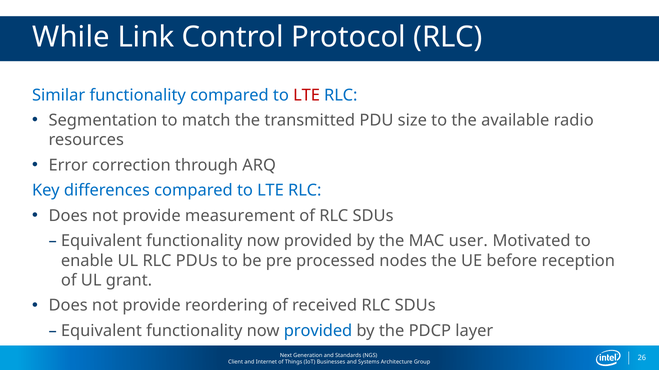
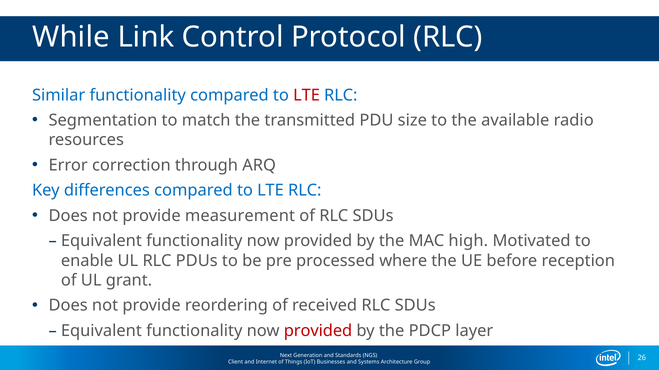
user: user -> high (468, 241)
nodes: nodes -> where (403, 261)
provided colour: blue -> red (318, 331)
